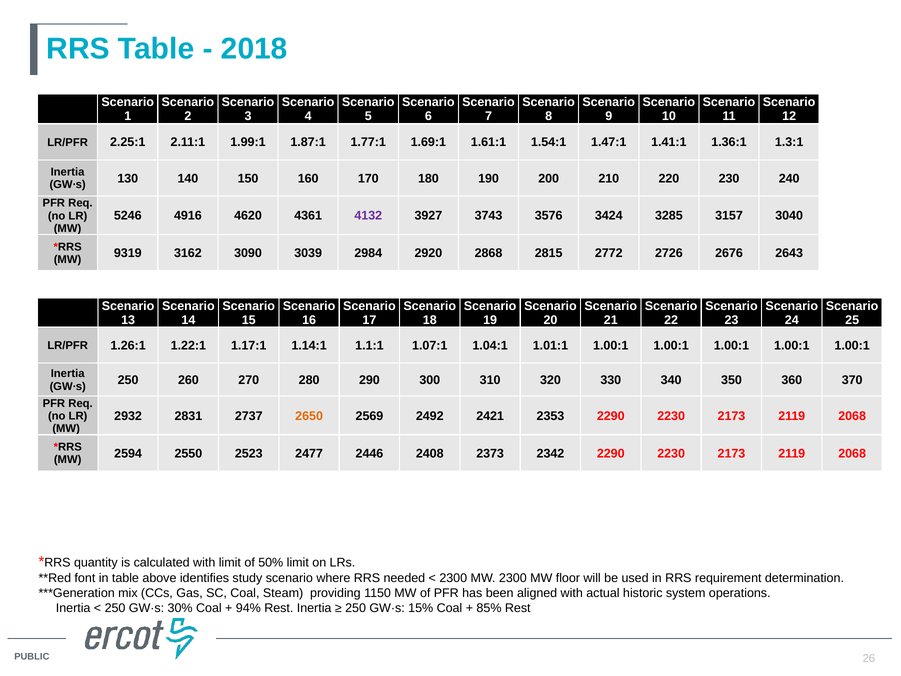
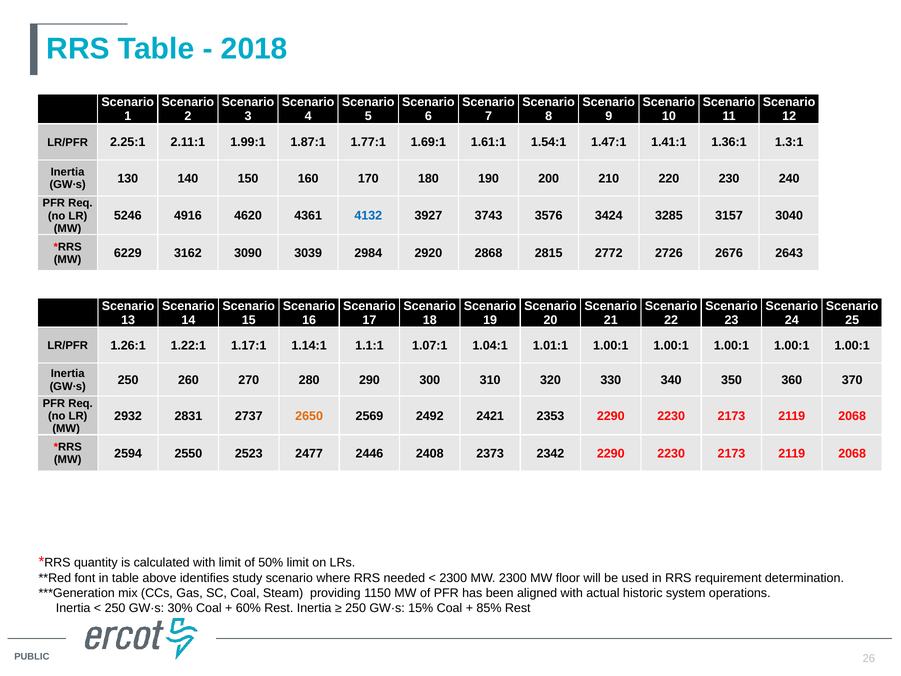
4132 colour: purple -> blue (368, 216)
9319: 9319 -> 6229 (128, 253)
94%: 94% -> 60% (248, 608)
